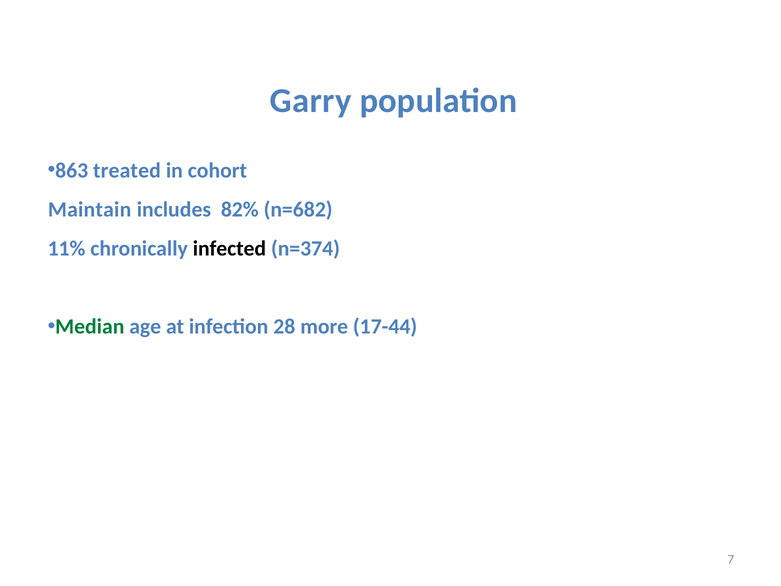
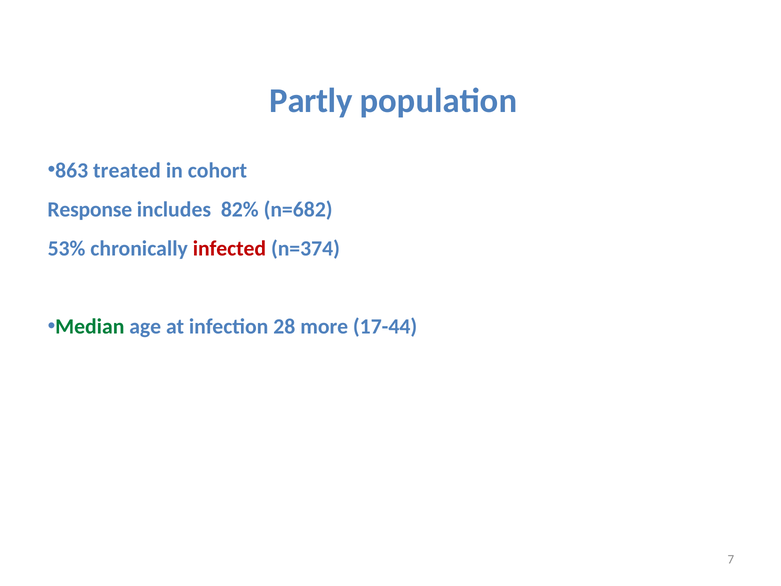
Garry: Garry -> Partly (311, 101)
Maintain: Maintain -> Response (90, 209)
11%: 11% -> 53% (67, 248)
infected colour: black -> red (229, 248)
